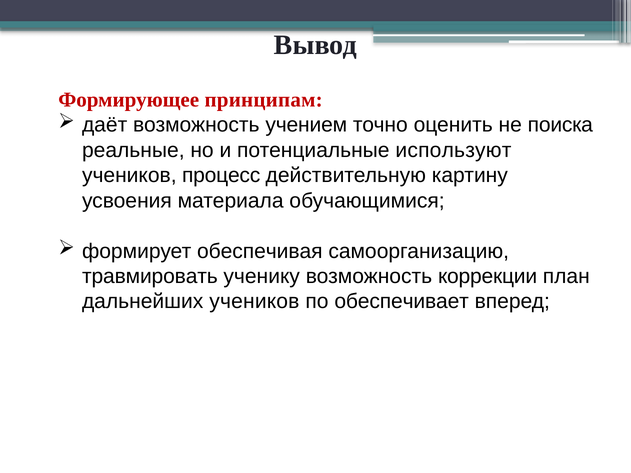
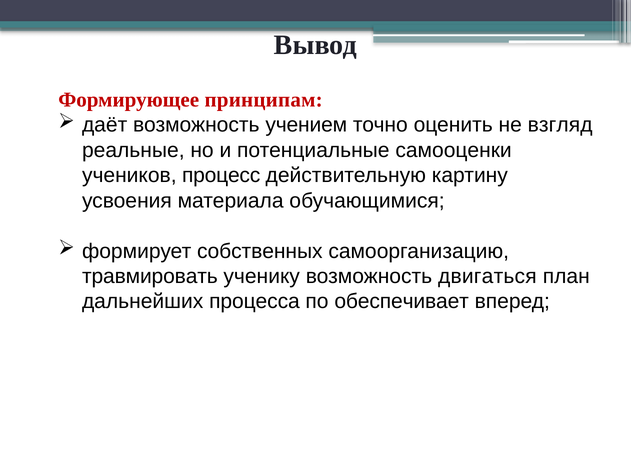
поиска: поиска -> взгляд (560, 125)
используют: используют -> самооценки (454, 150)
обеспечивая: обеспечивая -> собственных (260, 251)
коррекции: коррекции -> двигаться (487, 276)
дальнейших учеников: учеников -> процесса (254, 302)
